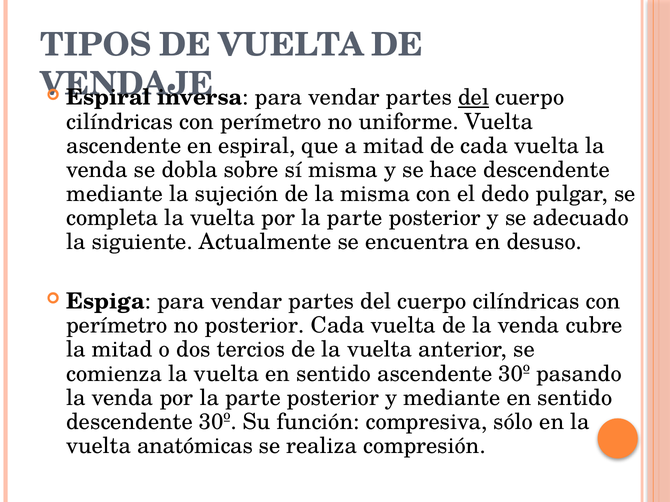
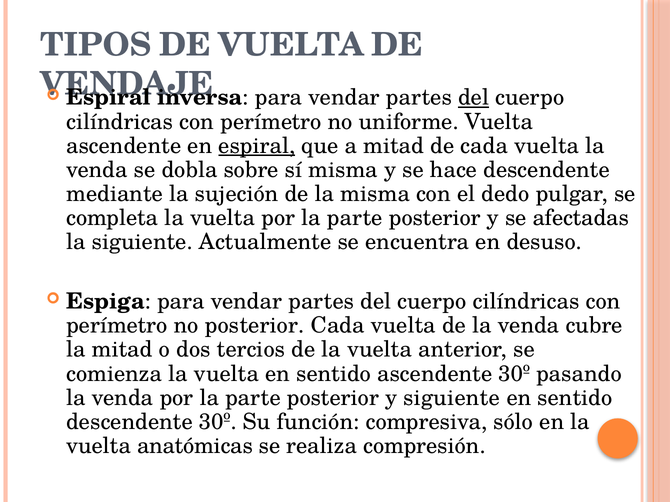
espiral underline: none -> present (257, 146)
adecuado: adecuado -> afectadas (581, 218)
y mediante: mediante -> siguiente (452, 398)
